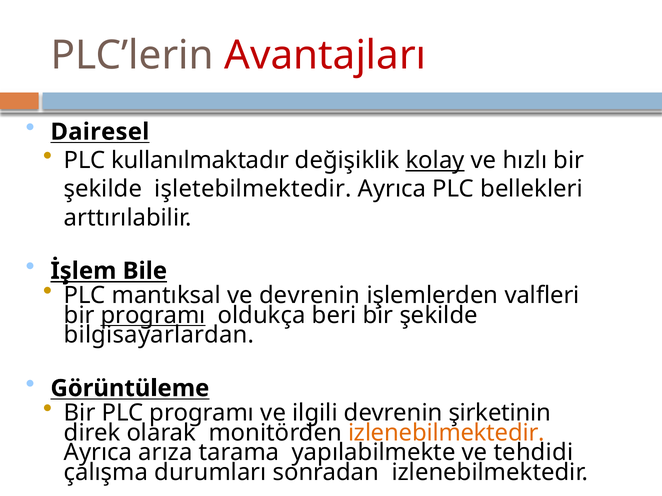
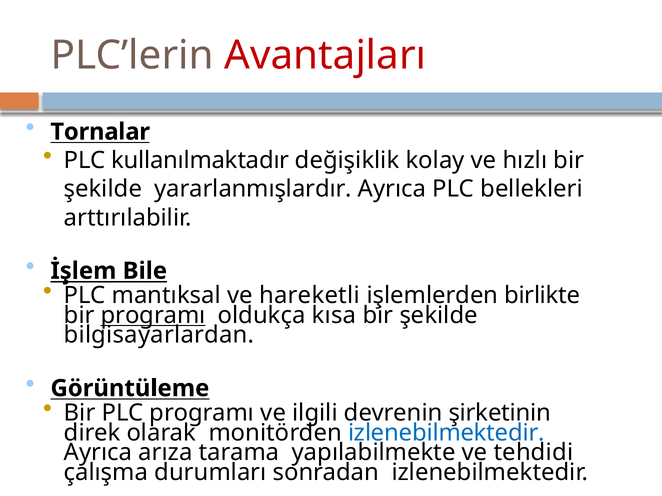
Dairesel: Dairesel -> Tornalar (100, 132)
kolay underline: present -> none (435, 161)
işletebilmektedir: işletebilmektedir -> yararlanmışlardır (253, 189)
ve devrenin: devrenin -> hareketli (310, 296)
valfleri: valfleri -> birlikte (542, 296)
beri: beri -> kısa (334, 316)
izlenebilmektedir colour: orange -> blue (446, 433)
